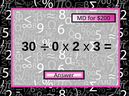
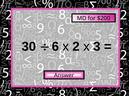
0: 0 -> 6 (55, 47)
